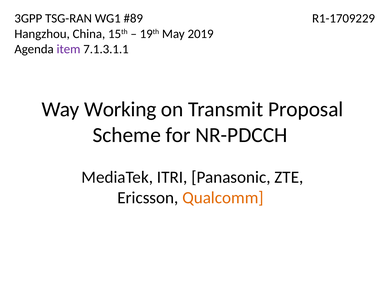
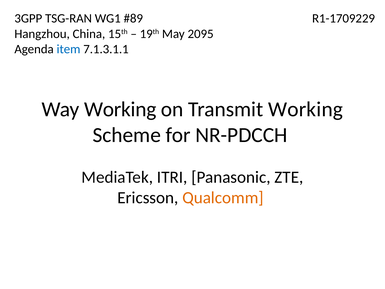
2019: 2019 -> 2095 (201, 34)
item colour: purple -> blue (69, 49)
Transmit Proposal: Proposal -> Working (306, 109)
